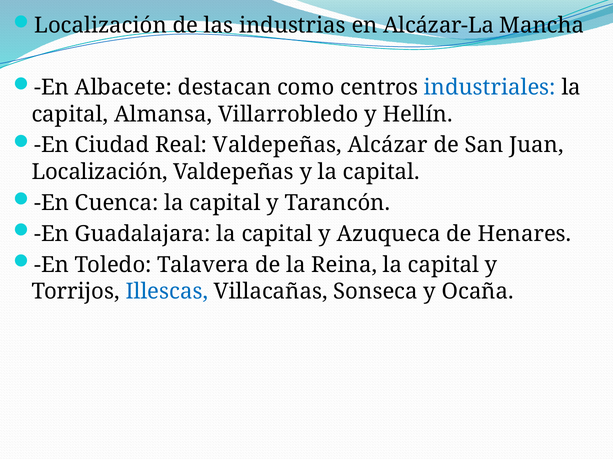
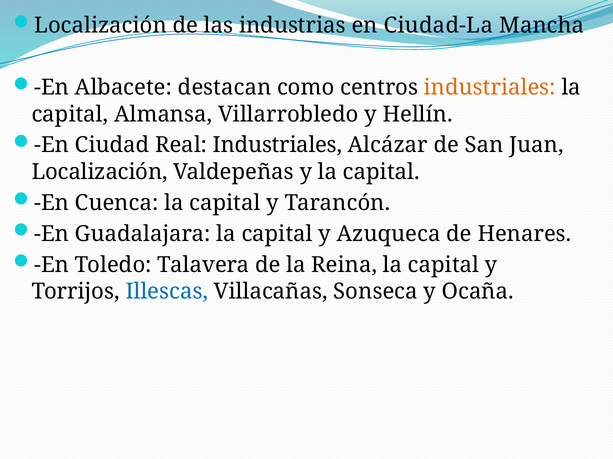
Alcázar-La: Alcázar-La -> Ciudad-La (438, 26)
industriales colour: blue -> orange (490, 88)
Real Valdepeñas: Valdepeñas -> Industriales (278, 145)
